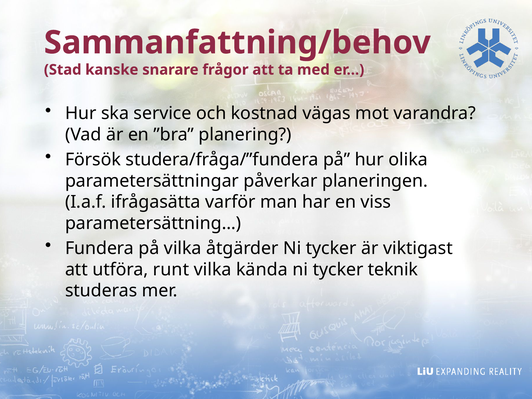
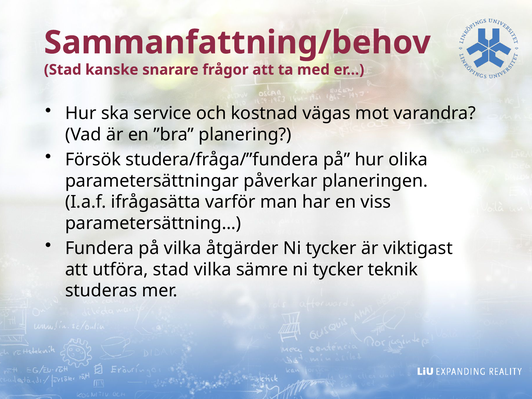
utföra runt: runt -> stad (171, 270)
kända: kända -> sämre (262, 270)
